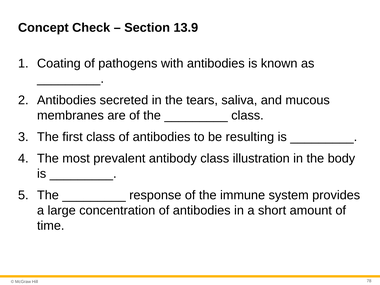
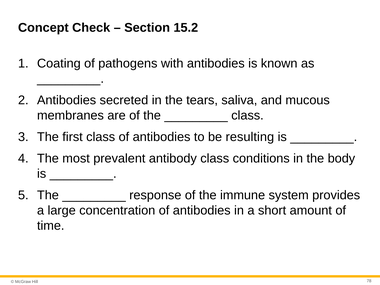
13.9: 13.9 -> 15.2 (186, 28)
illustration: illustration -> conditions (261, 158)
